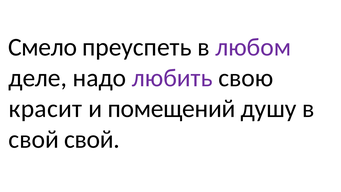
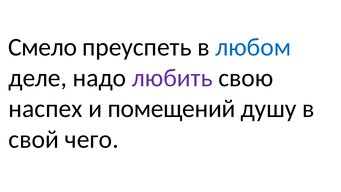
любом colour: purple -> blue (253, 47)
красит: красит -> наспех (45, 108)
свой свой: свой -> чего (92, 139)
